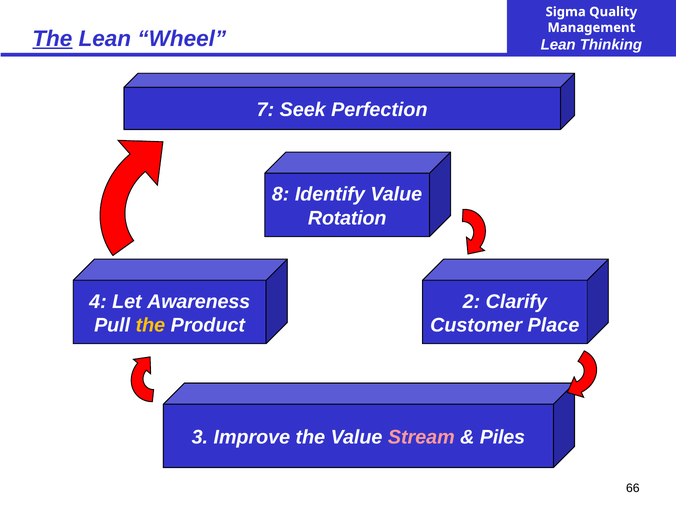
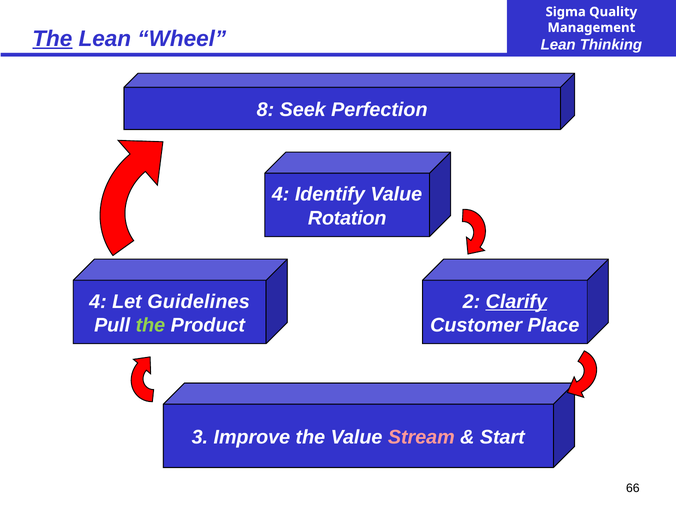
7: 7 -> 8 (266, 110)
8: 8 -> 4 (281, 194)
Awareness: Awareness -> Guidelines (199, 301)
Clarify underline: none -> present (516, 301)
the colour: yellow -> light green (150, 325)
Piles: Piles -> Start (502, 437)
